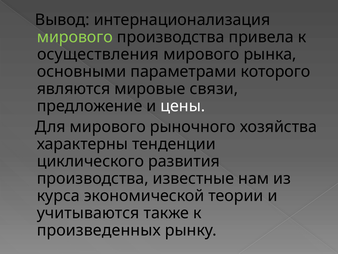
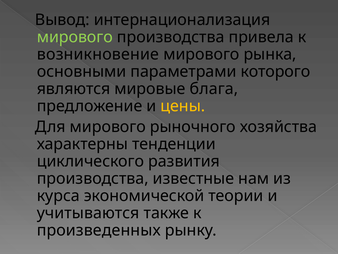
осуществления: осуществления -> возникновение (98, 54)
связи: связи -> блага (214, 89)
цены colour: white -> yellow (183, 106)
